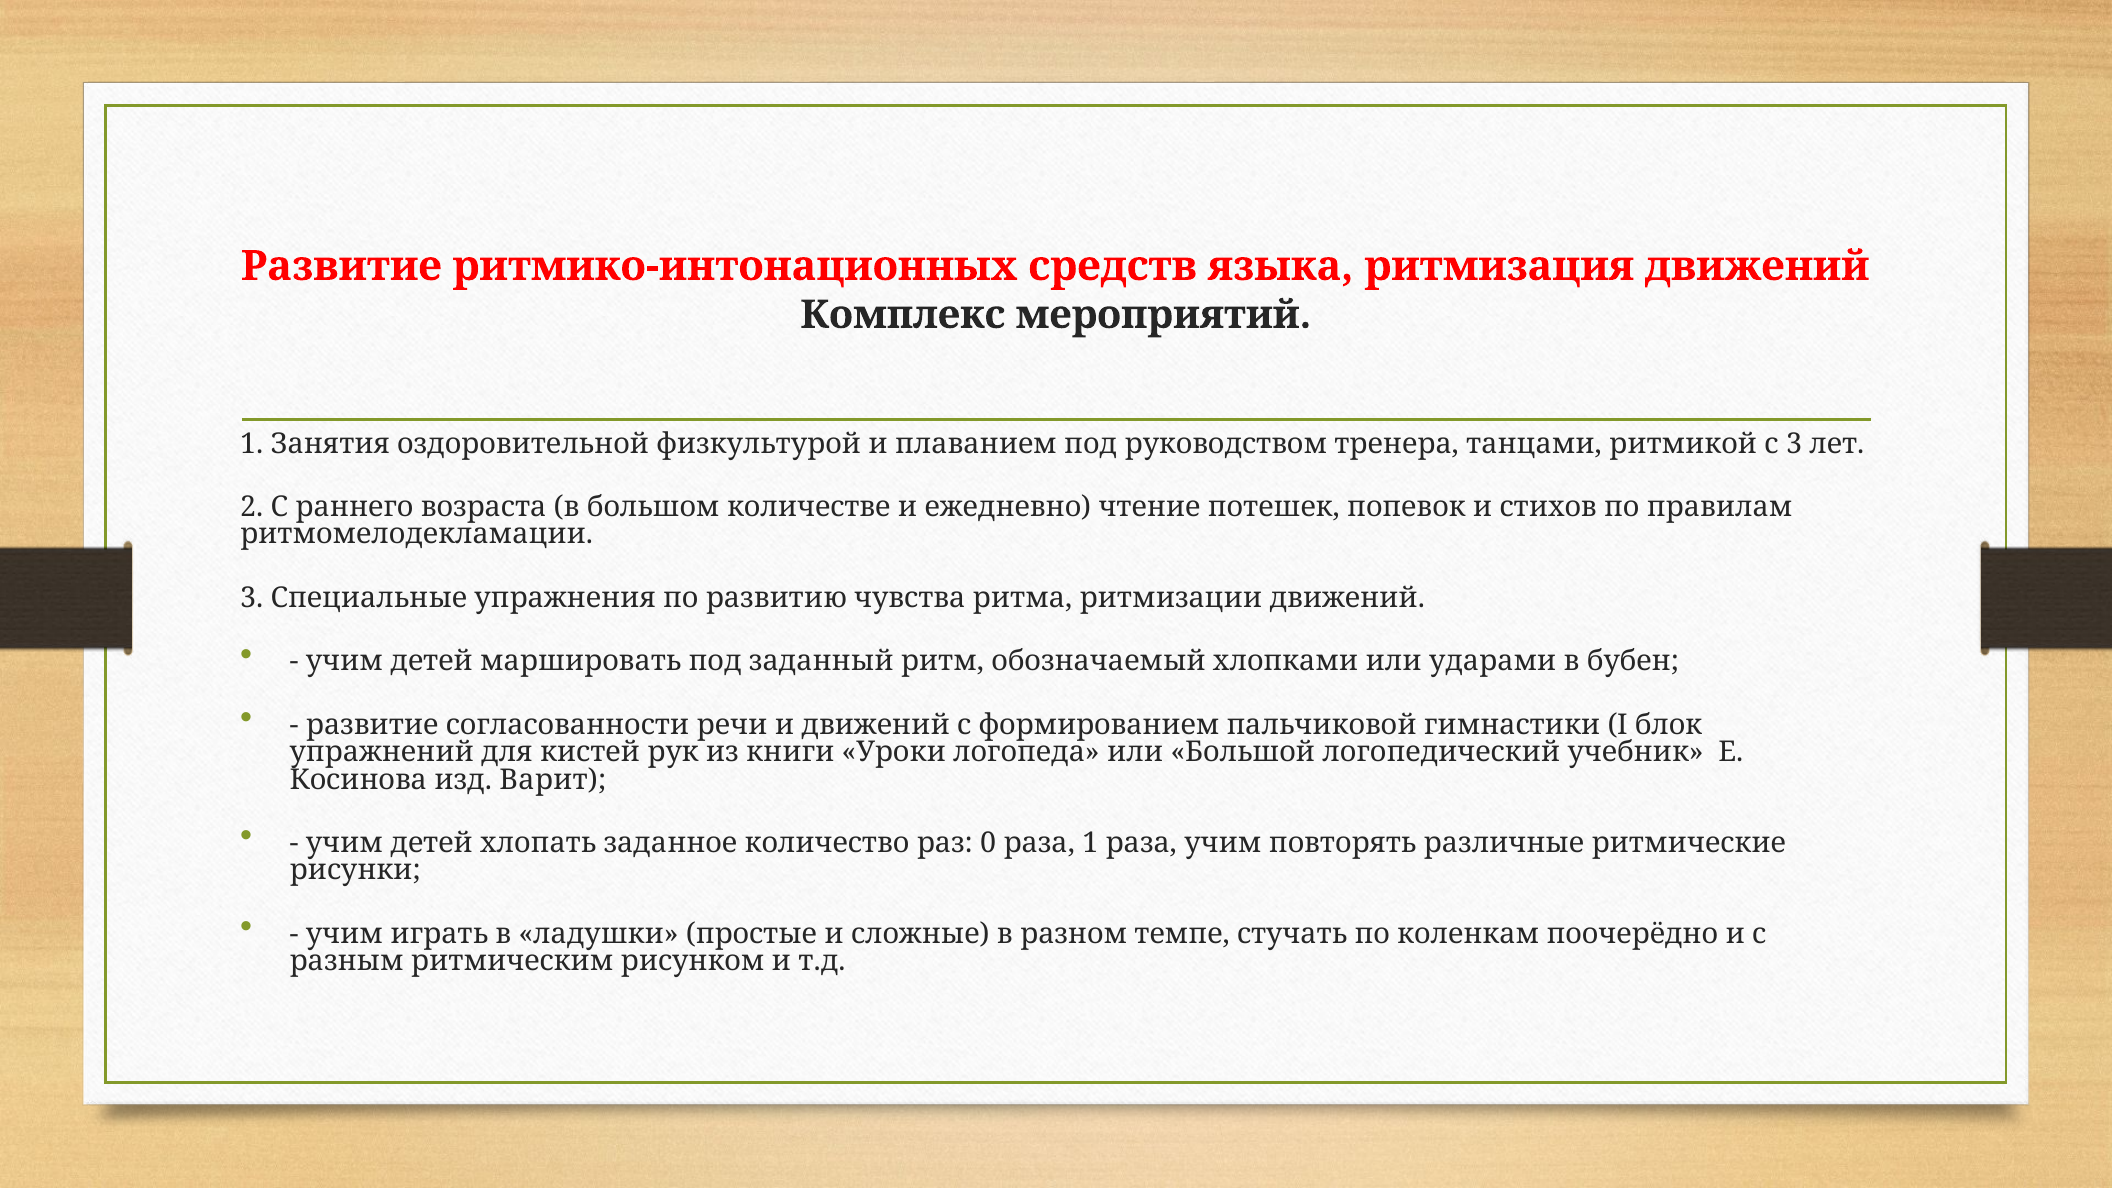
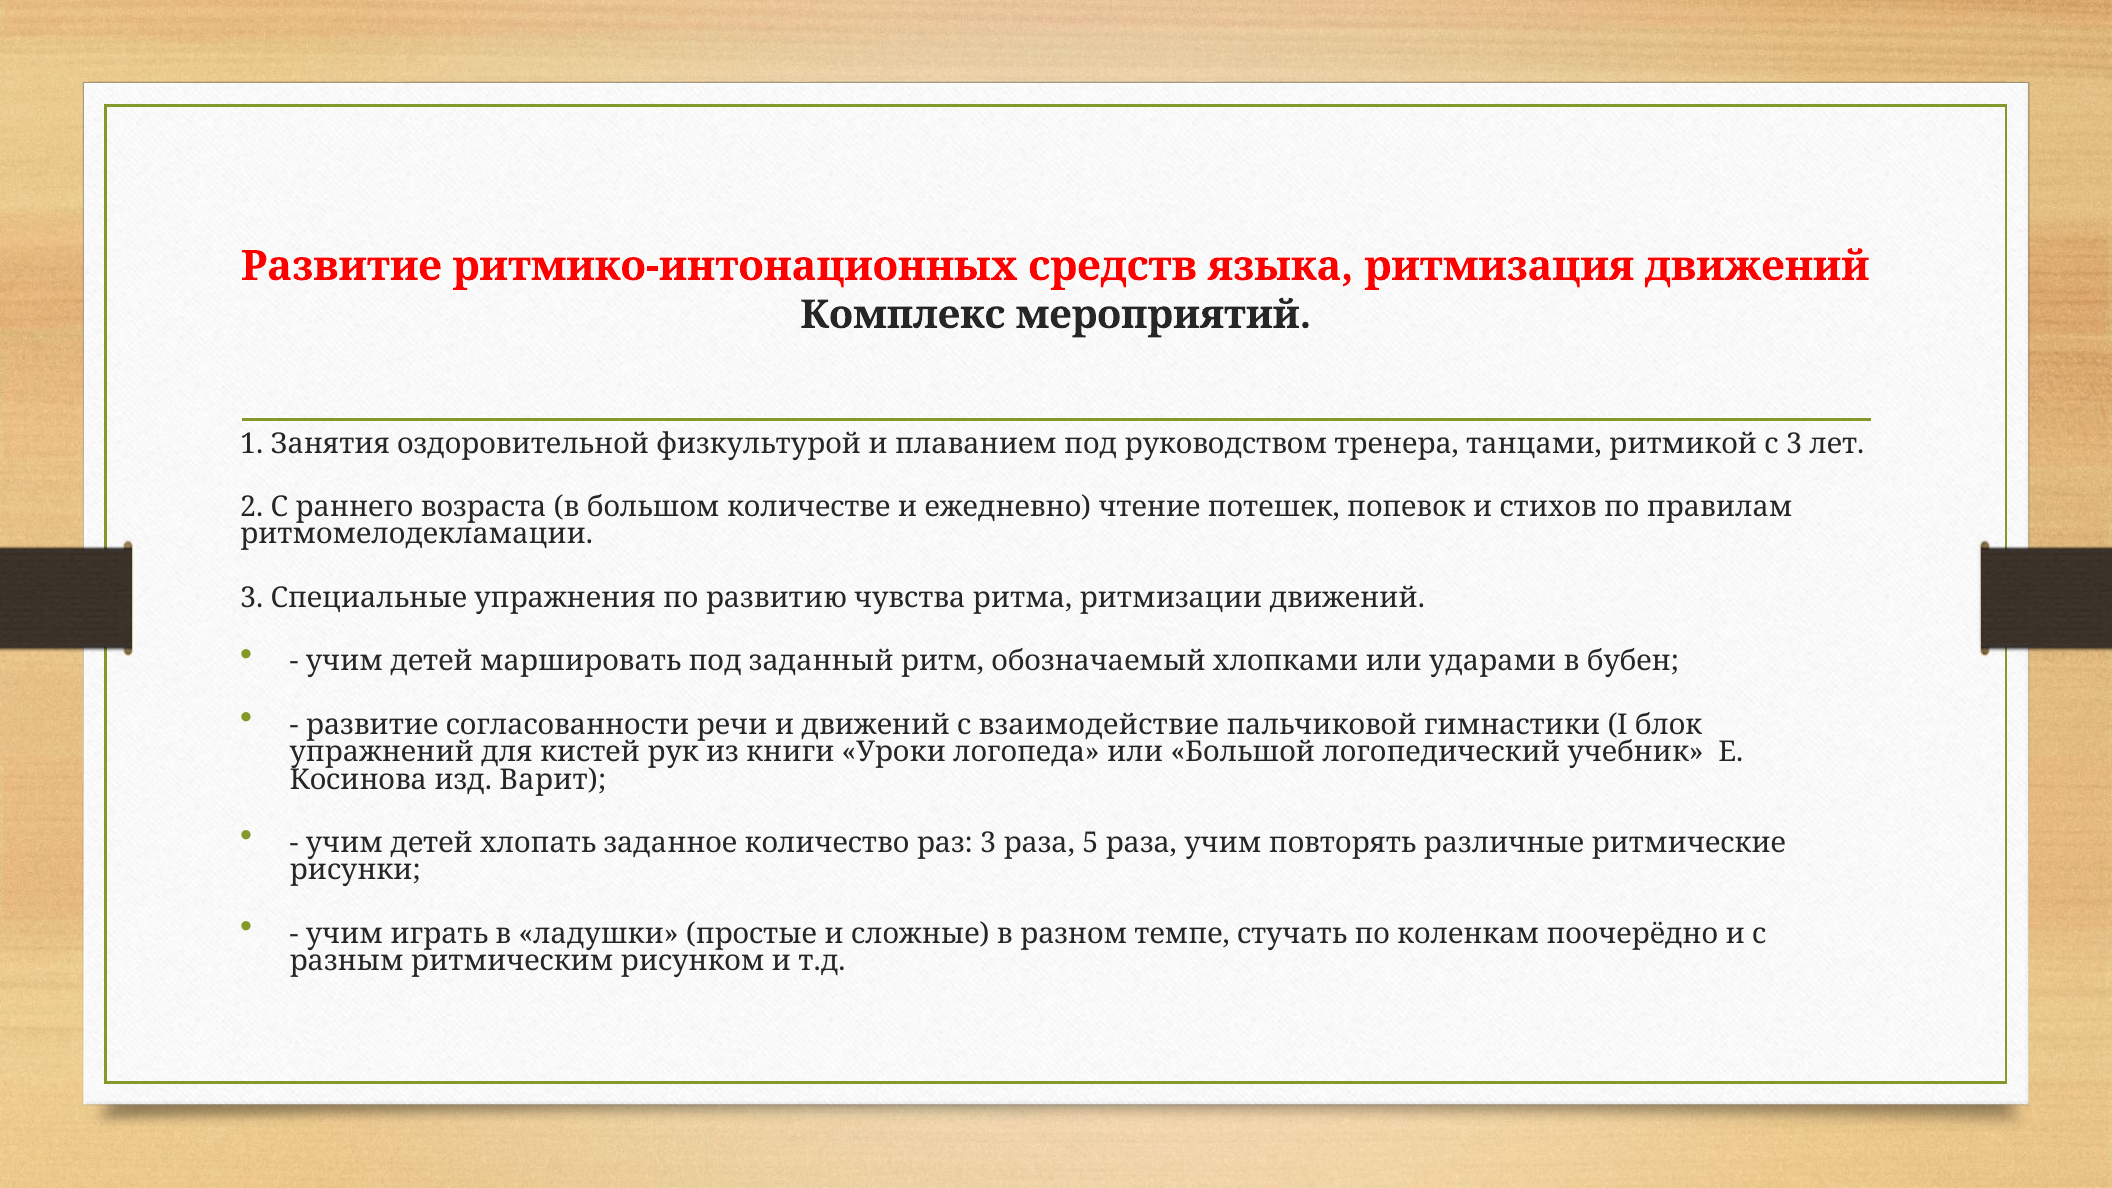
формированием: формированием -> взаимодействие (1099, 725)
раз 0: 0 -> 3 (988, 843)
раза 1: 1 -> 5 (1090, 843)
